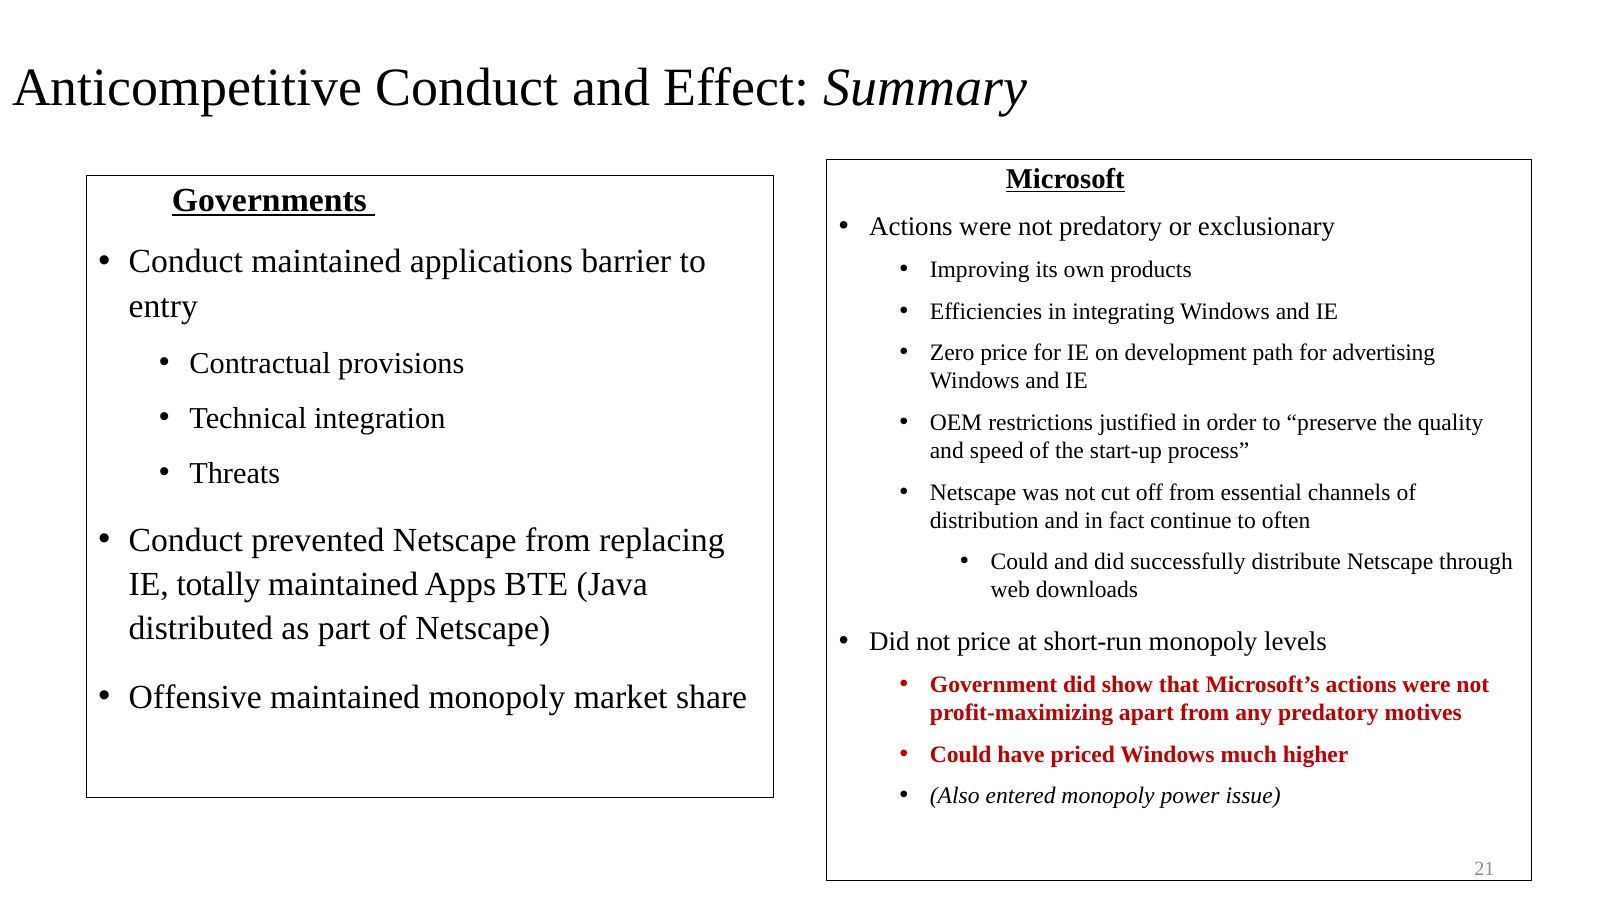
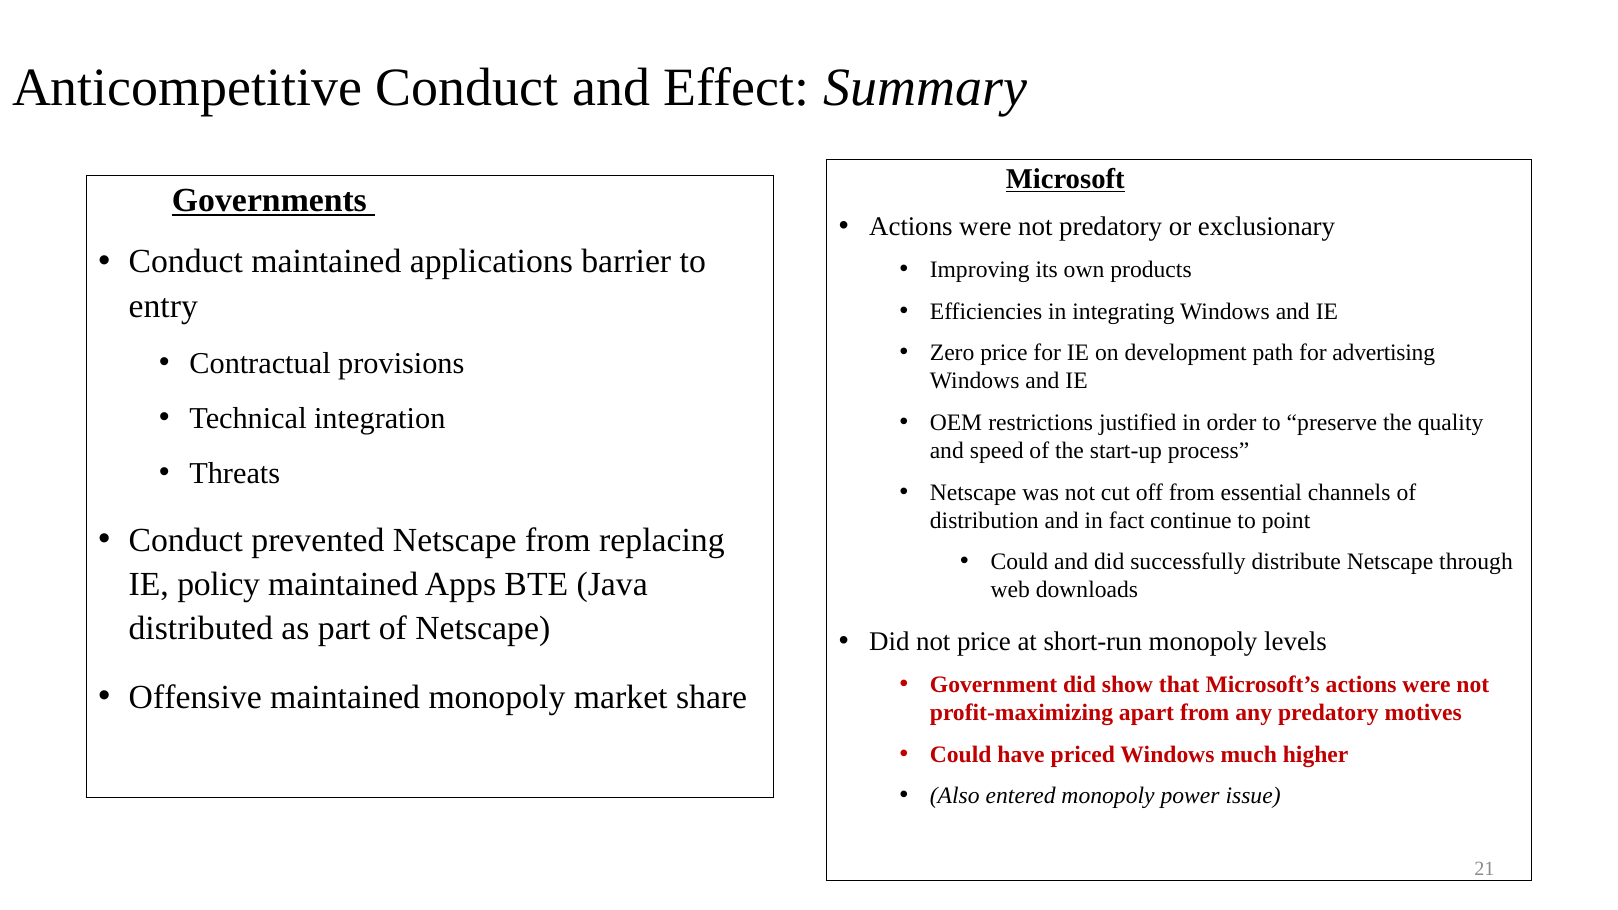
often: often -> point (1286, 521)
totally: totally -> policy (219, 584)
